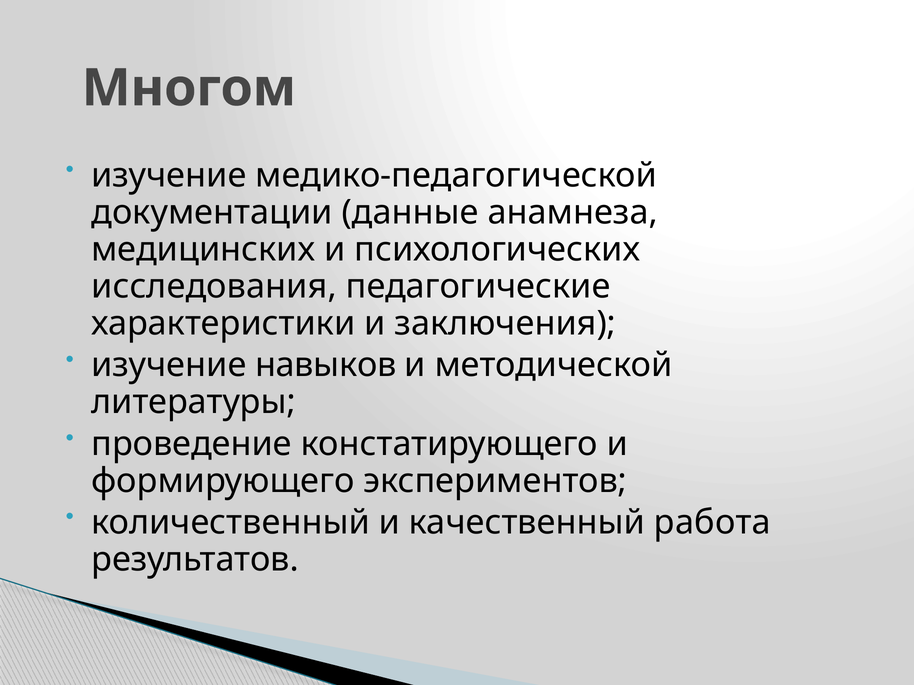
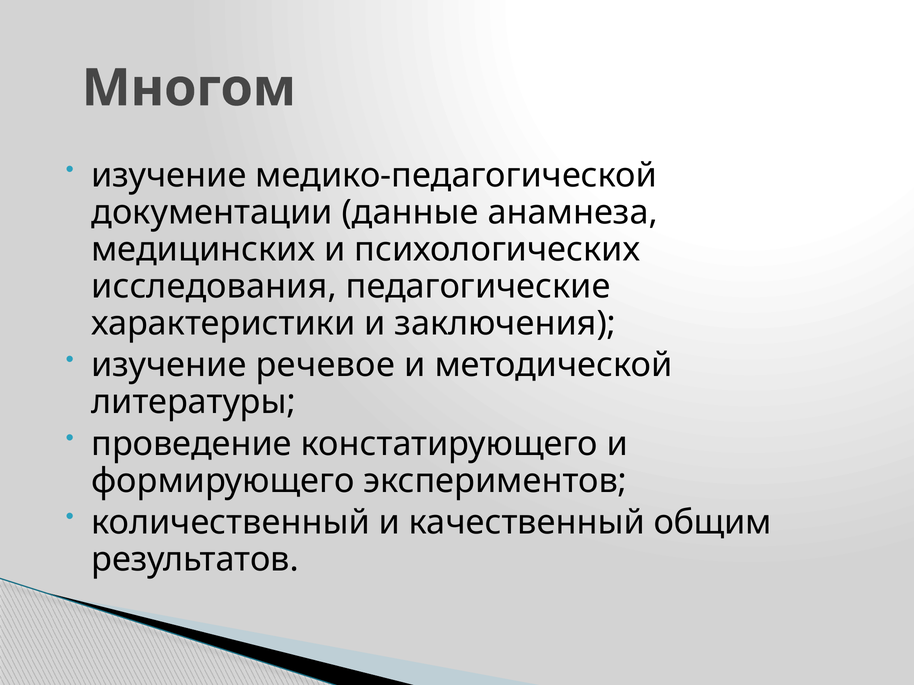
навыков: навыков -> речевое (325, 365)
работа: работа -> общим (713, 523)
